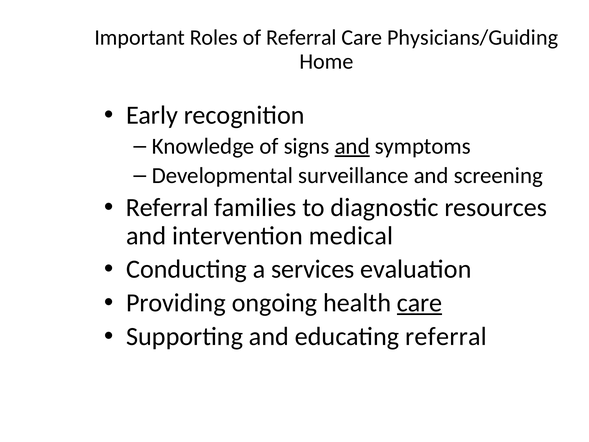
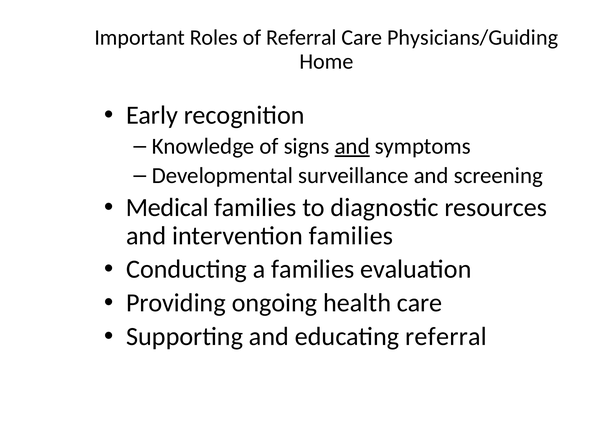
Referral: Referral -> Medical (167, 207)
intervention medical: medical -> families (351, 236)
a services: services -> families (313, 269)
care underline: present -> none (420, 303)
